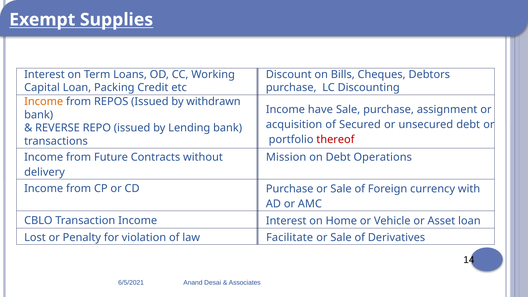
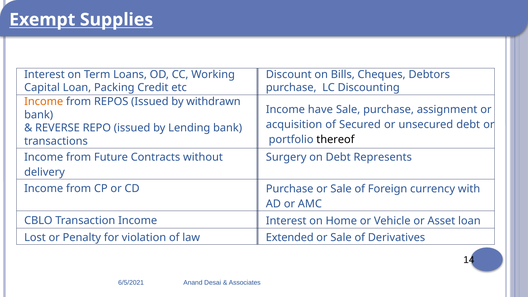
thereof colour: red -> black (335, 140)
Mission: Mission -> Surgery (286, 157)
Operations: Operations -> Represents (383, 157)
Facilitate: Facilitate -> Extended (290, 238)
